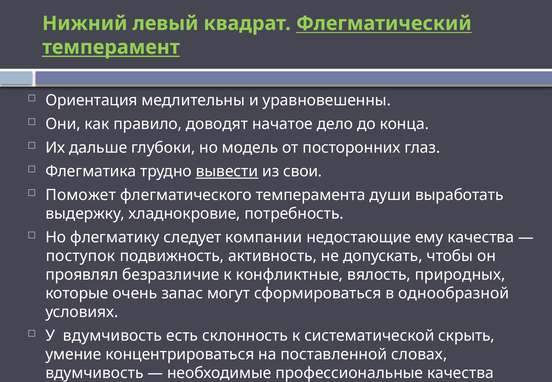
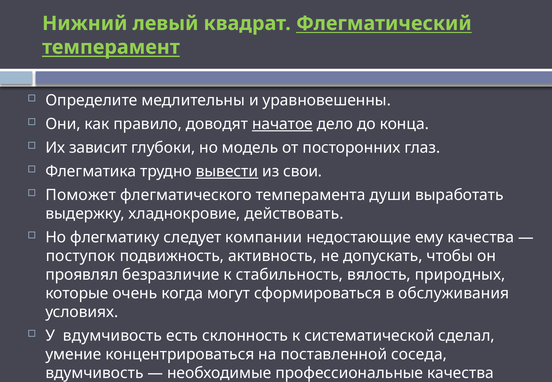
Ориентация: Ориентация -> Определите (91, 101)
начатое underline: none -> present (282, 124)
дальше: дальше -> зависит (98, 148)
потребность: потребность -> действовать (294, 214)
конфликтные: конфликтные -> стабильность (289, 275)
запас: запас -> когда (182, 293)
однообразной: однообразной -> обслуживания (454, 293)
скрыть: скрыть -> сделал (467, 336)
словах: словах -> соседа (419, 354)
